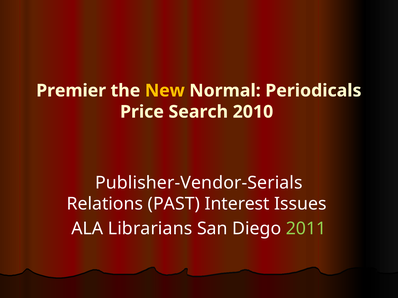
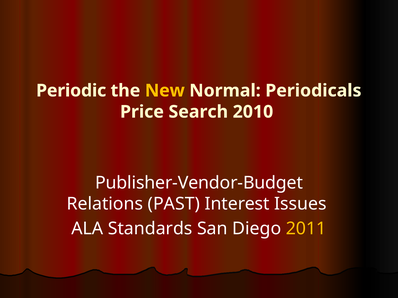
Premier: Premier -> Periodic (71, 91)
Publisher-Vendor-Serials: Publisher-Vendor-Serials -> Publisher-Vendor-Budget (199, 183)
Librarians: Librarians -> Standards (150, 229)
2011 colour: light green -> yellow (306, 229)
